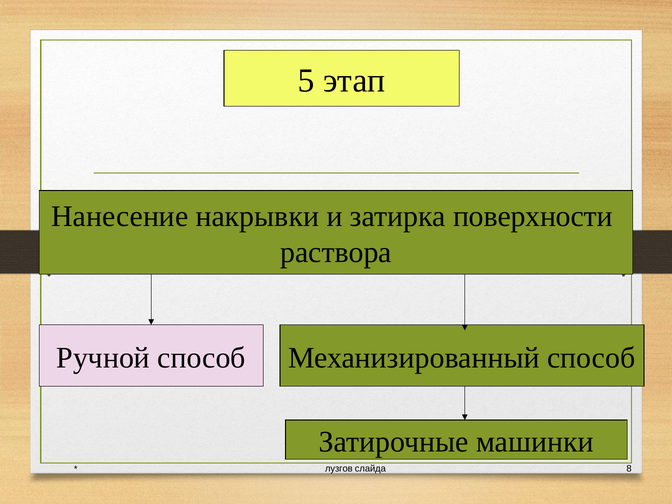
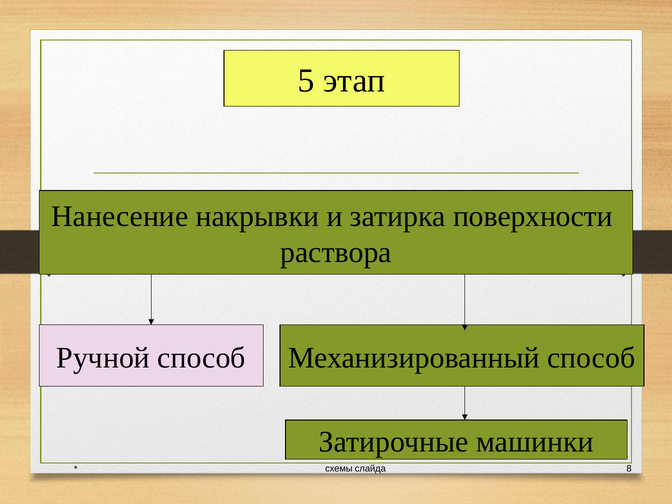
лузгов: лузгов -> схемы (339, 469)
